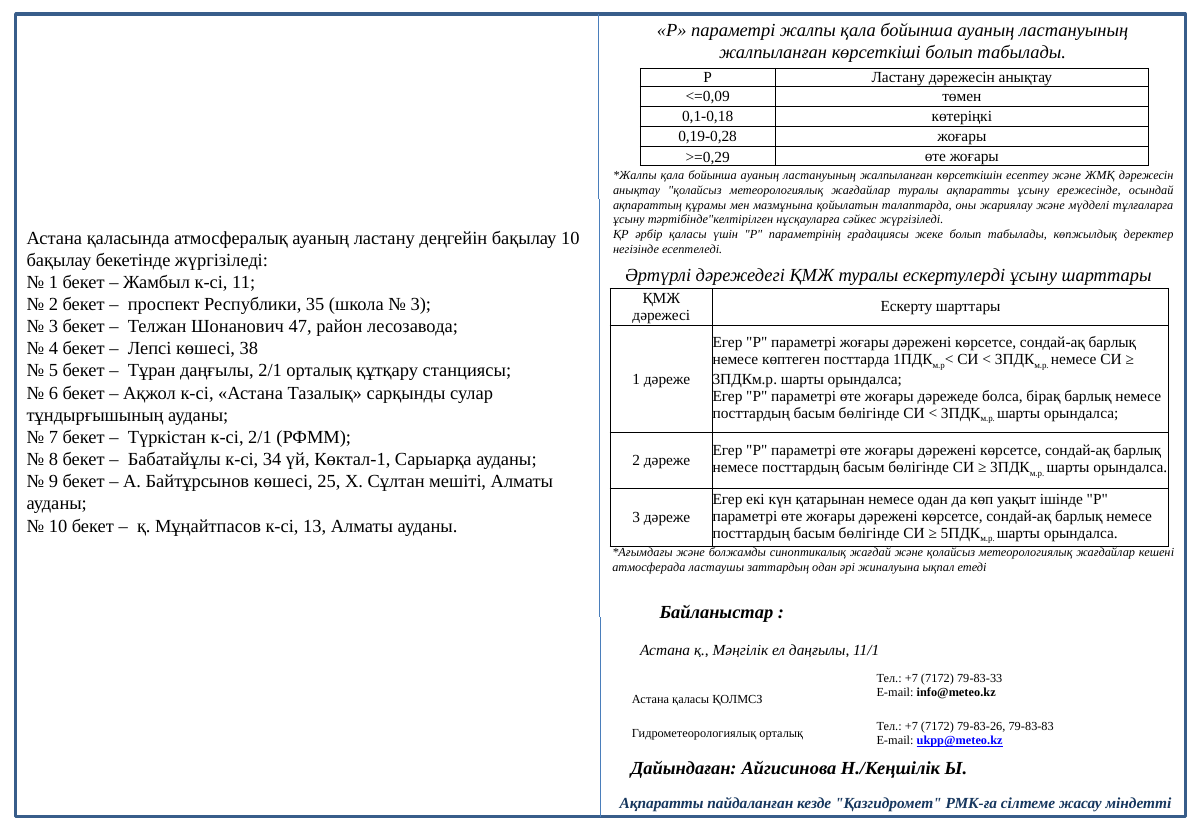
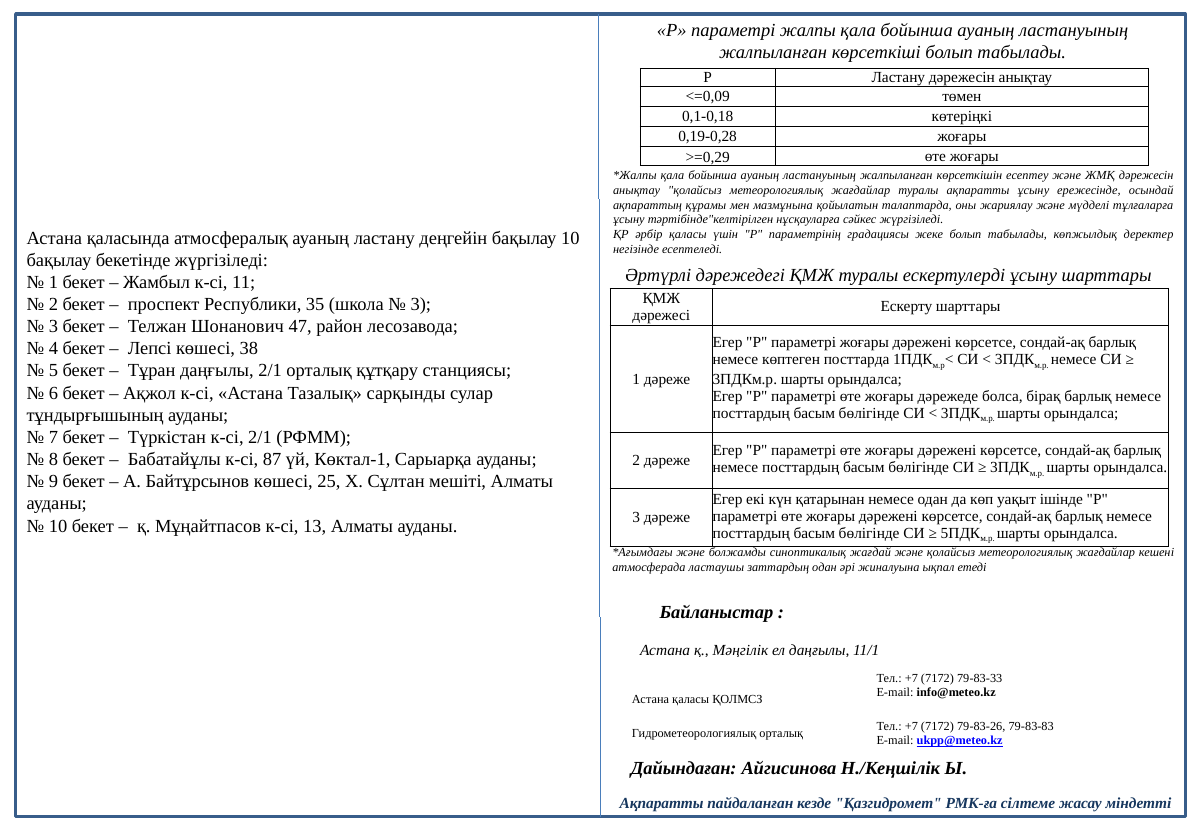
34: 34 -> 87 (272, 460)
